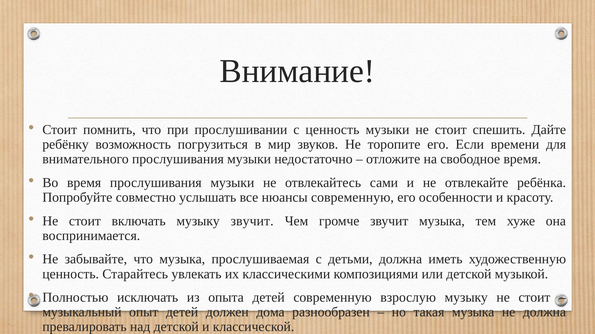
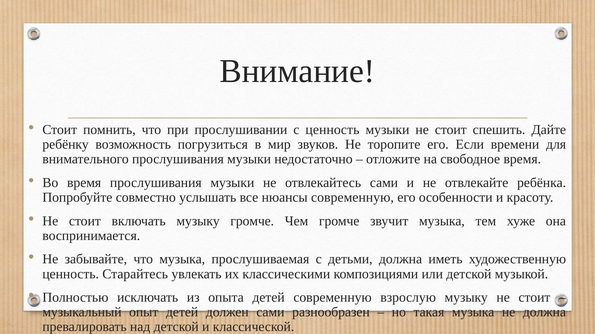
музыку звучит: звучит -> громче (252, 221)
должен дома: дома -> сами (270, 313)
